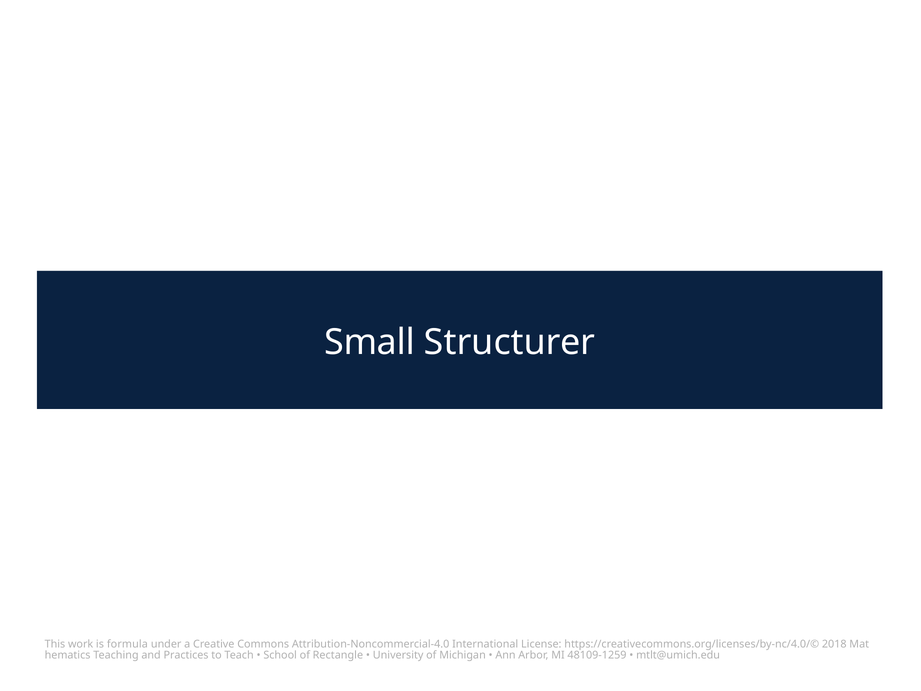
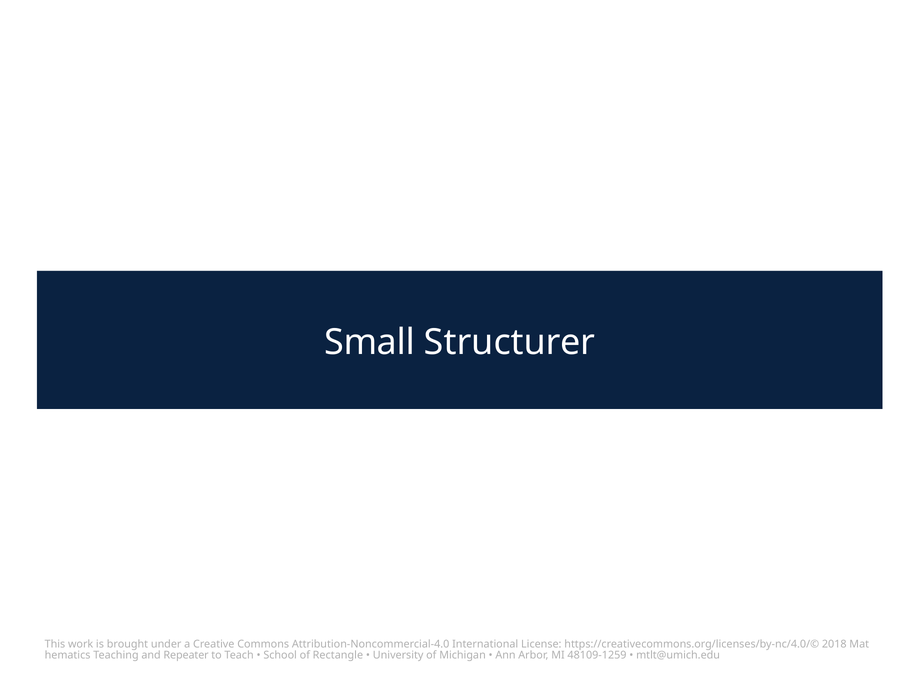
formula: formula -> brought (127, 644)
Practices: Practices -> Repeater (186, 655)
